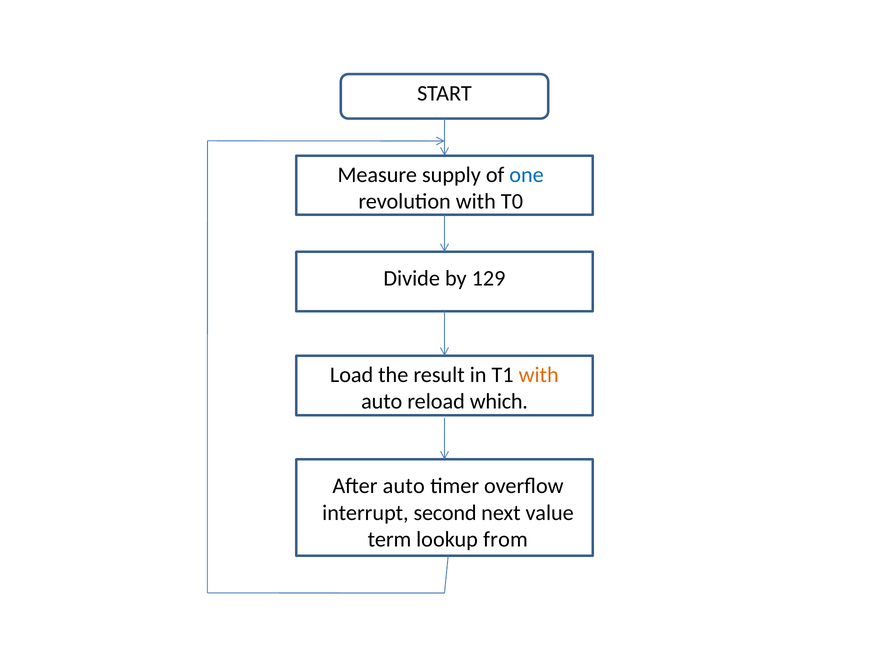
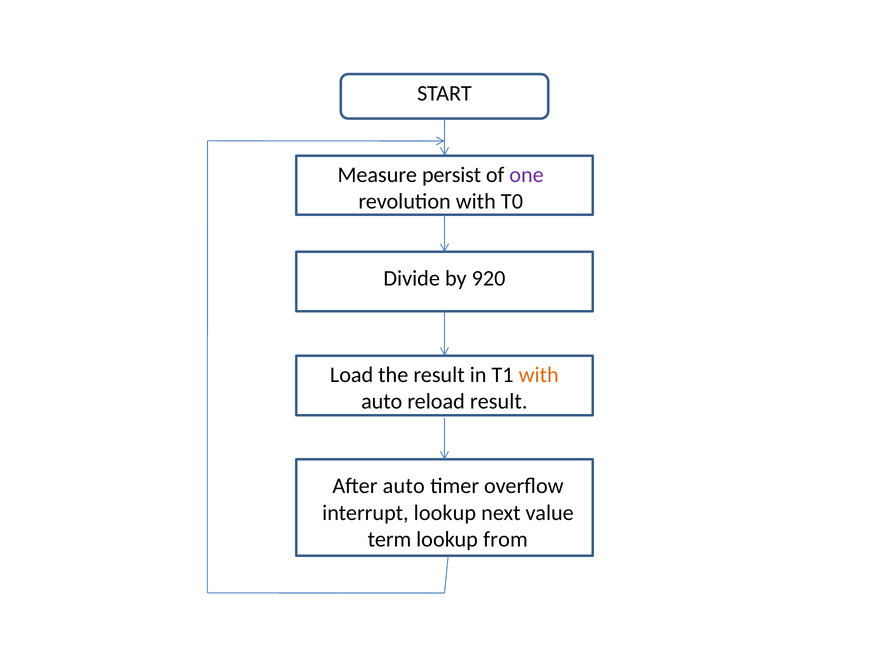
supply: supply -> persist (452, 175)
one colour: blue -> purple (527, 175)
129: 129 -> 920 (489, 279)
reload which: which -> result (499, 402)
interrupt second: second -> lookup (445, 513)
